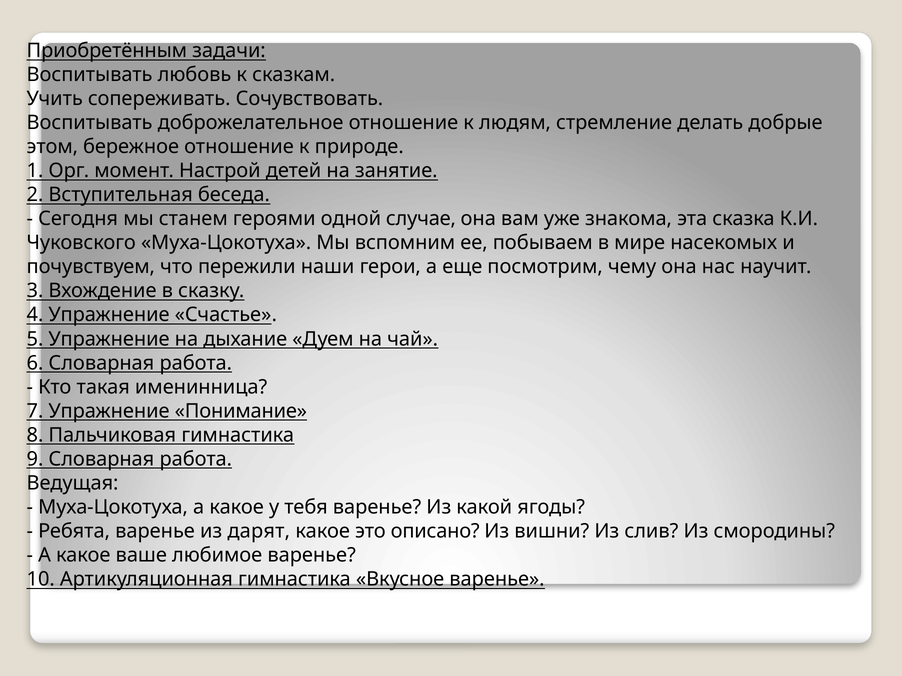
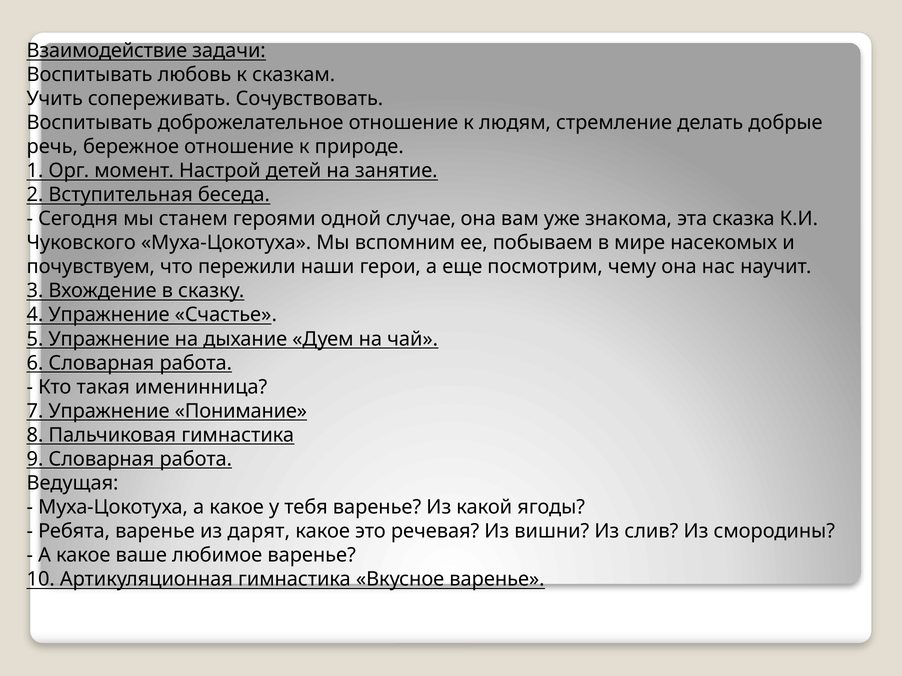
Приобретённым: Приобретённым -> Взаимодействие (107, 51)
этом: этом -> речь (52, 147)
описано: описано -> речевая (435, 532)
